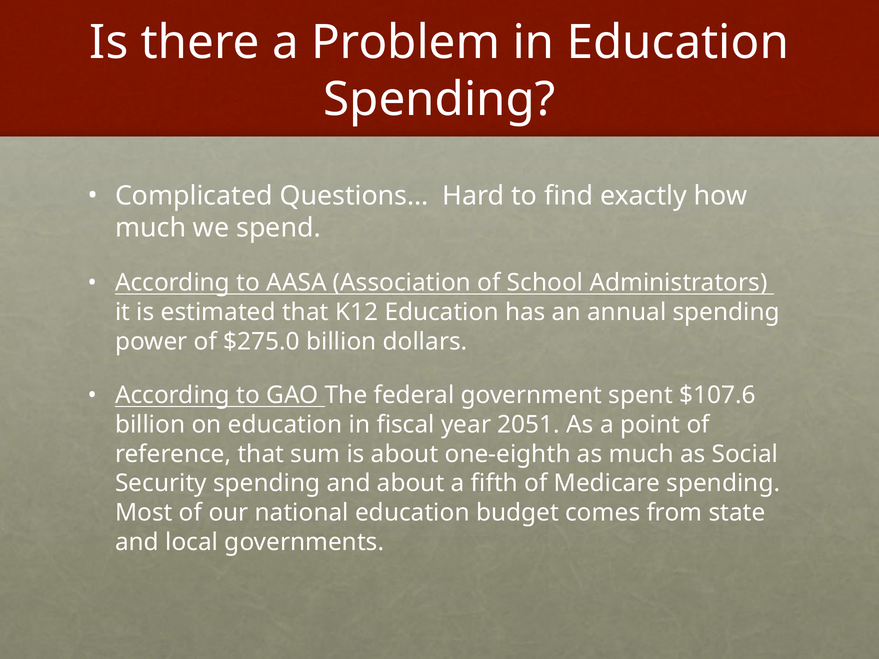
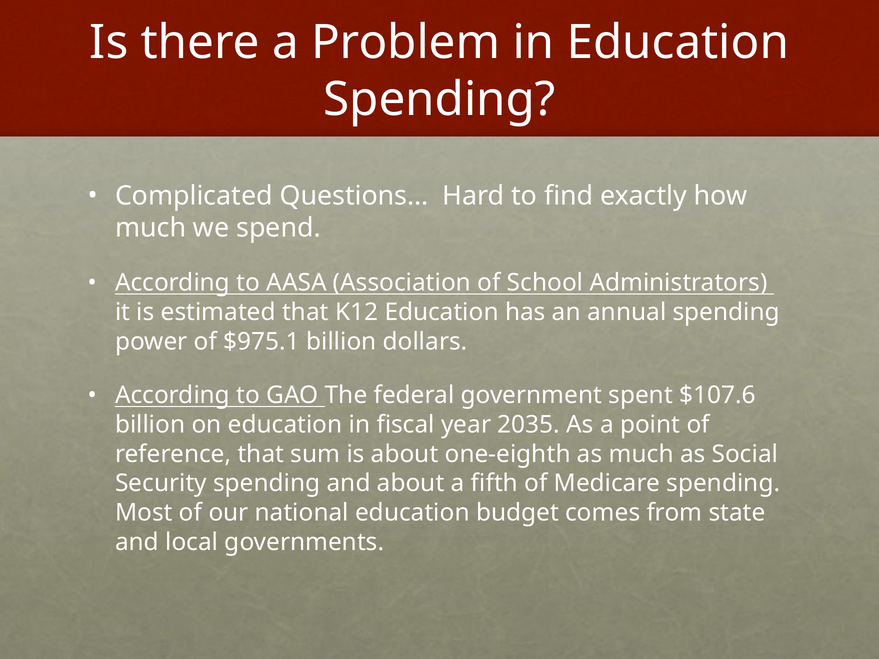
$275.0: $275.0 -> $975.1 (262, 342)
2051: 2051 -> 2035 (529, 425)
